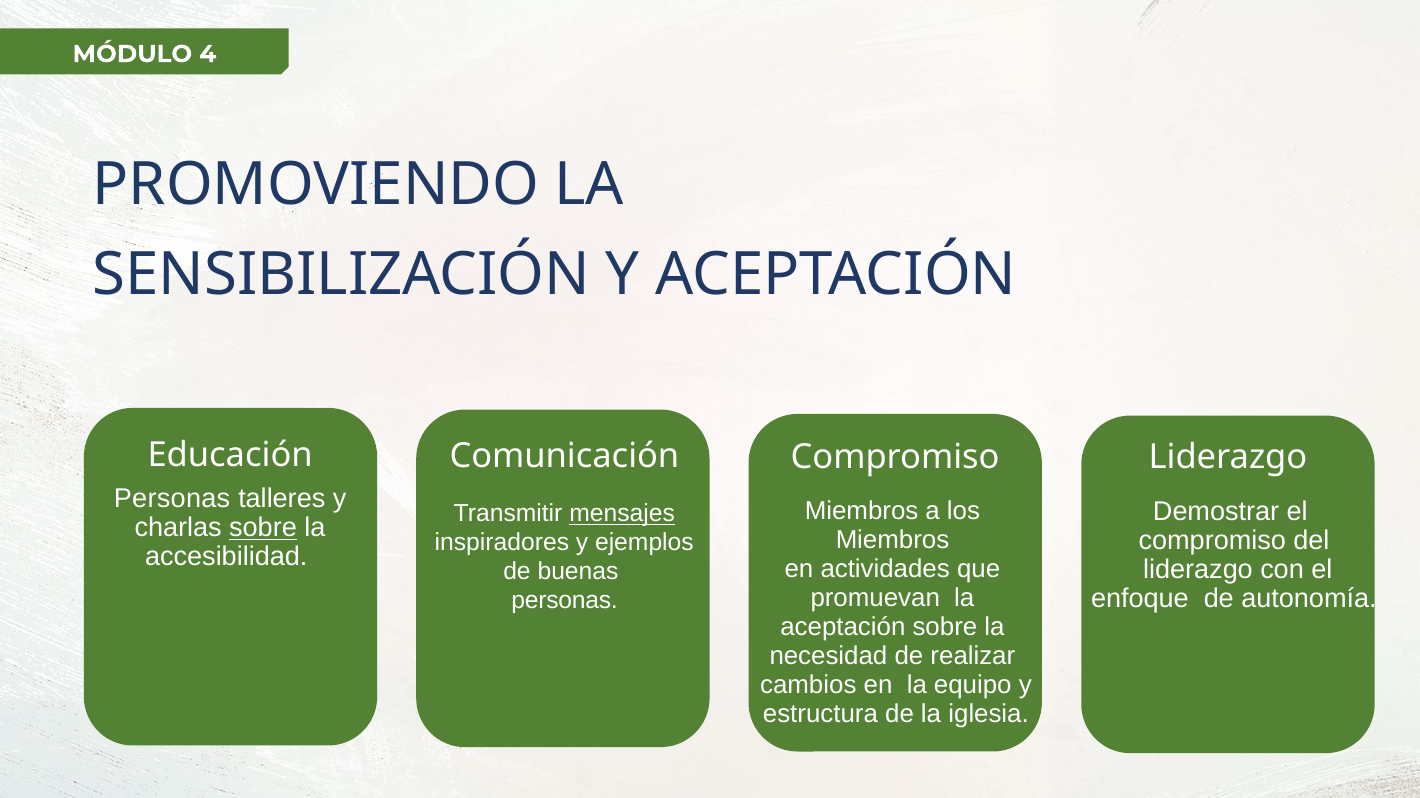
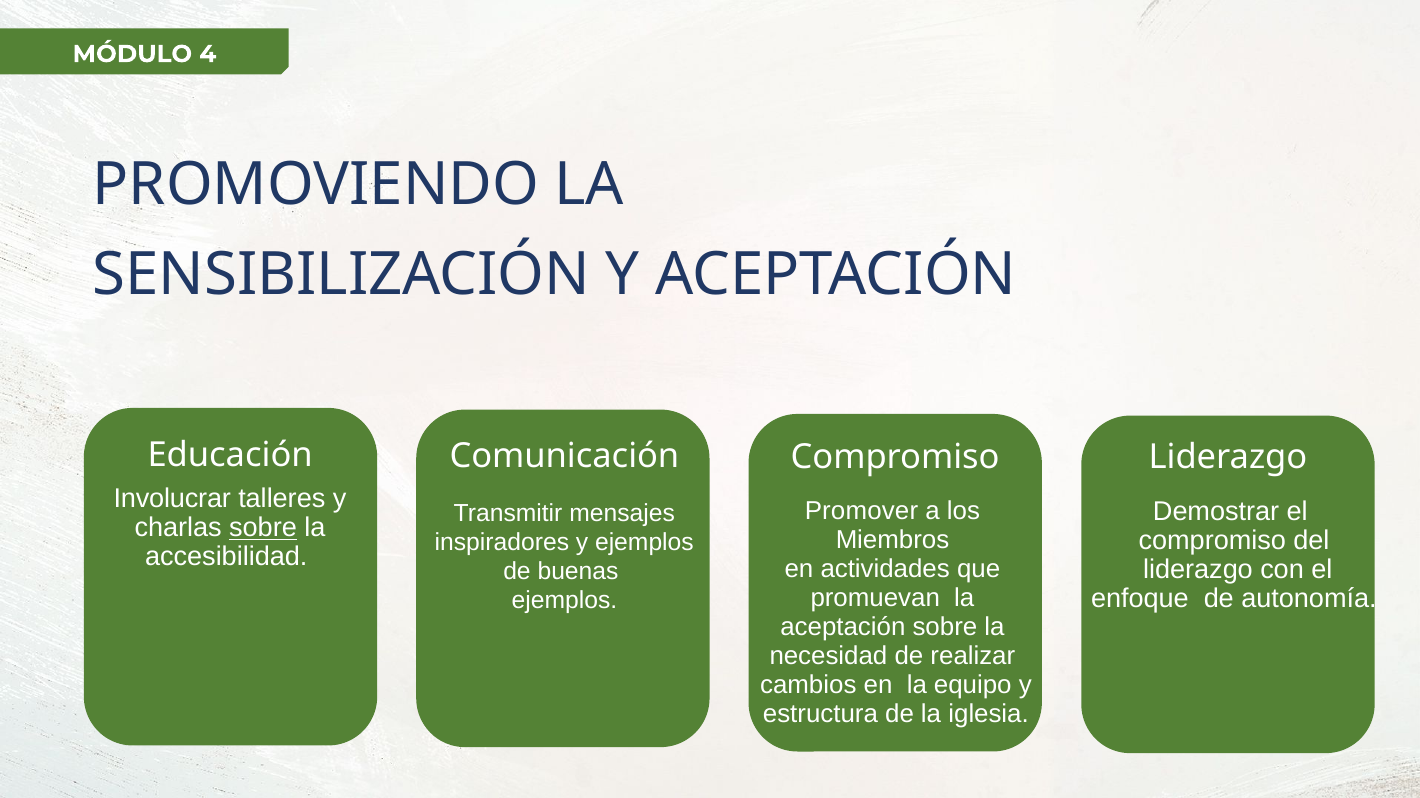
Personas: Personas -> Involucrar (172, 499)
Miembros: Miembros -> Promover (861, 512)
mensajes underline: present -> none (622, 514)
personas: personas -> ejemplos (564, 601)
